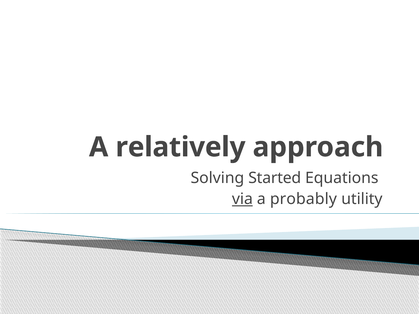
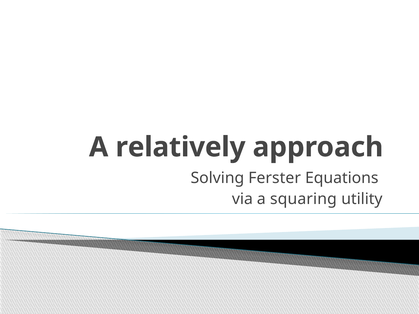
Started: Started -> Ferster (275, 178)
via underline: present -> none (242, 199)
probably: probably -> squaring (303, 199)
